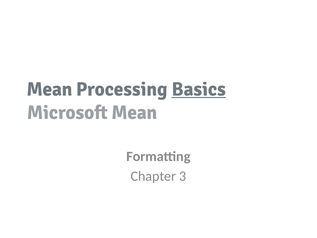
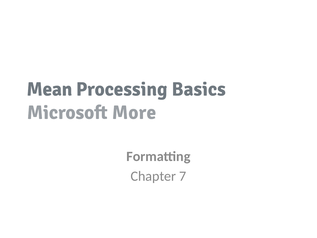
Basics underline: present -> none (199, 89)
Microsoft Mean: Mean -> More (134, 112)
3: 3 -> 7 (183, 176)
